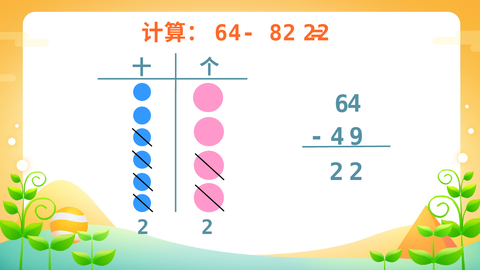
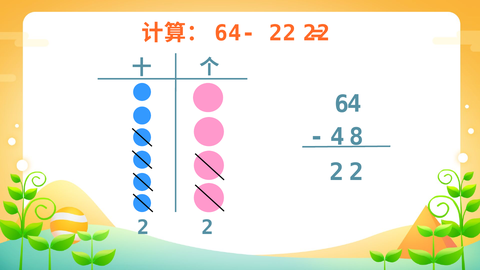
82: 82 -> 22 (283, 33)
9: 9 -> 8 (356, 137)
